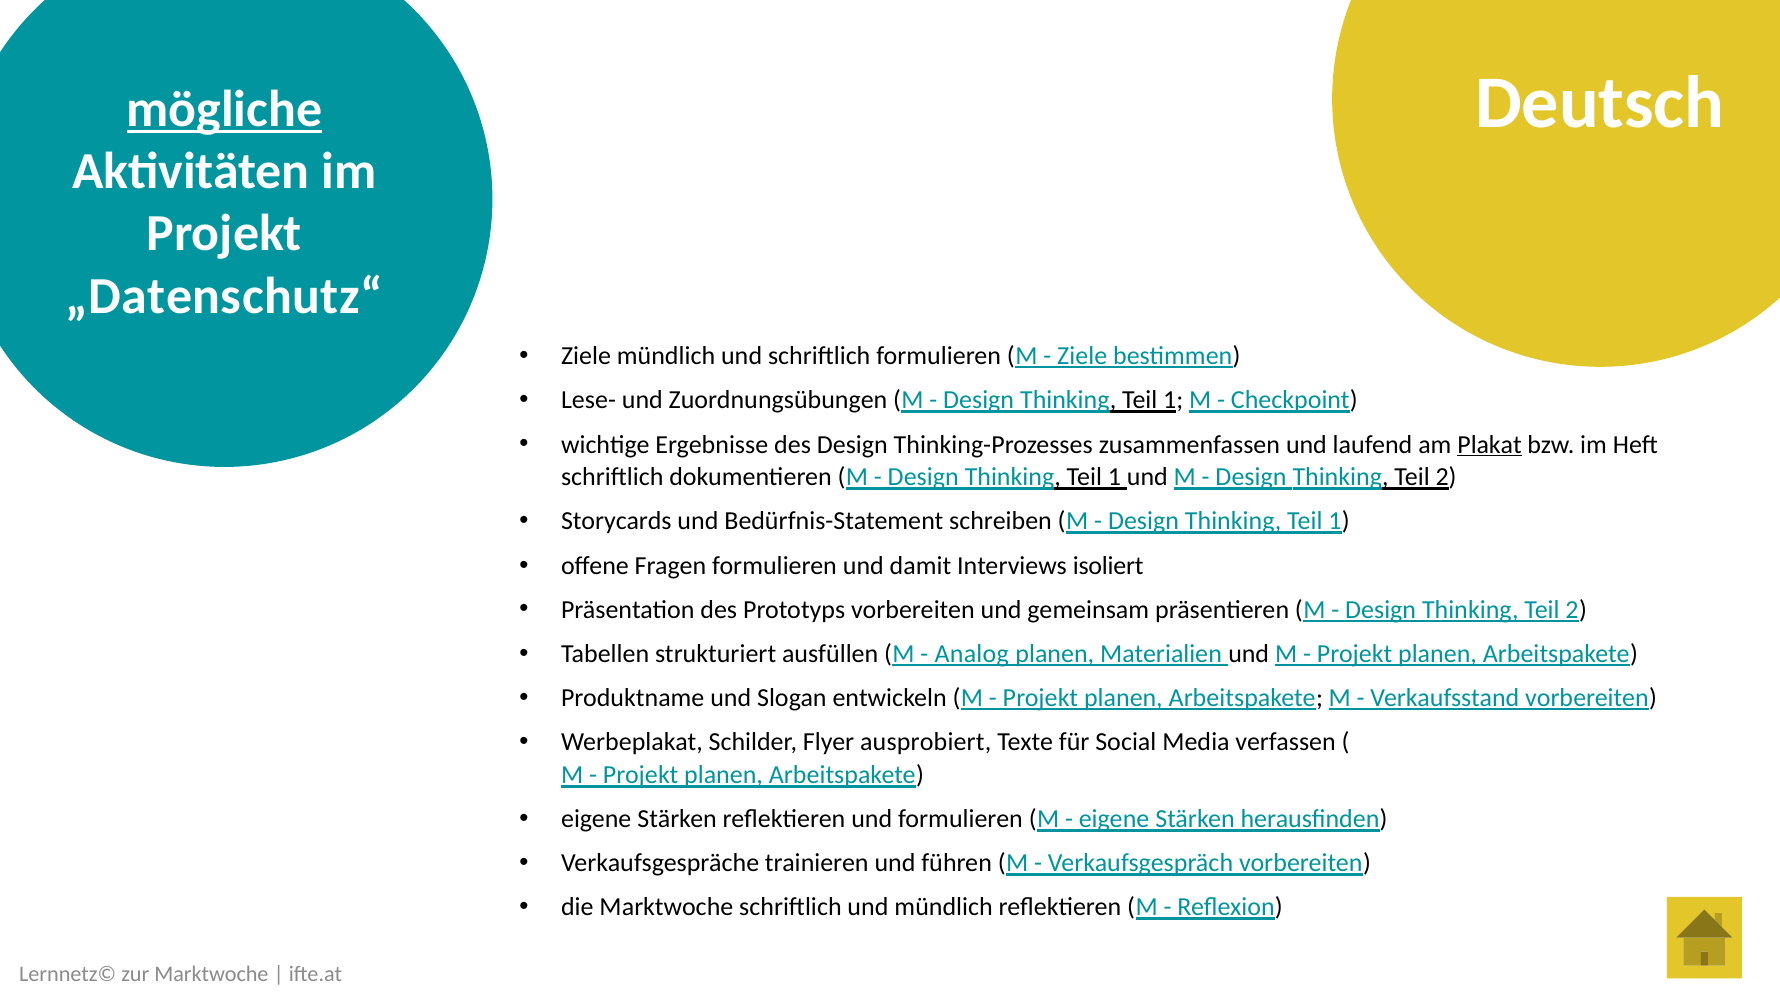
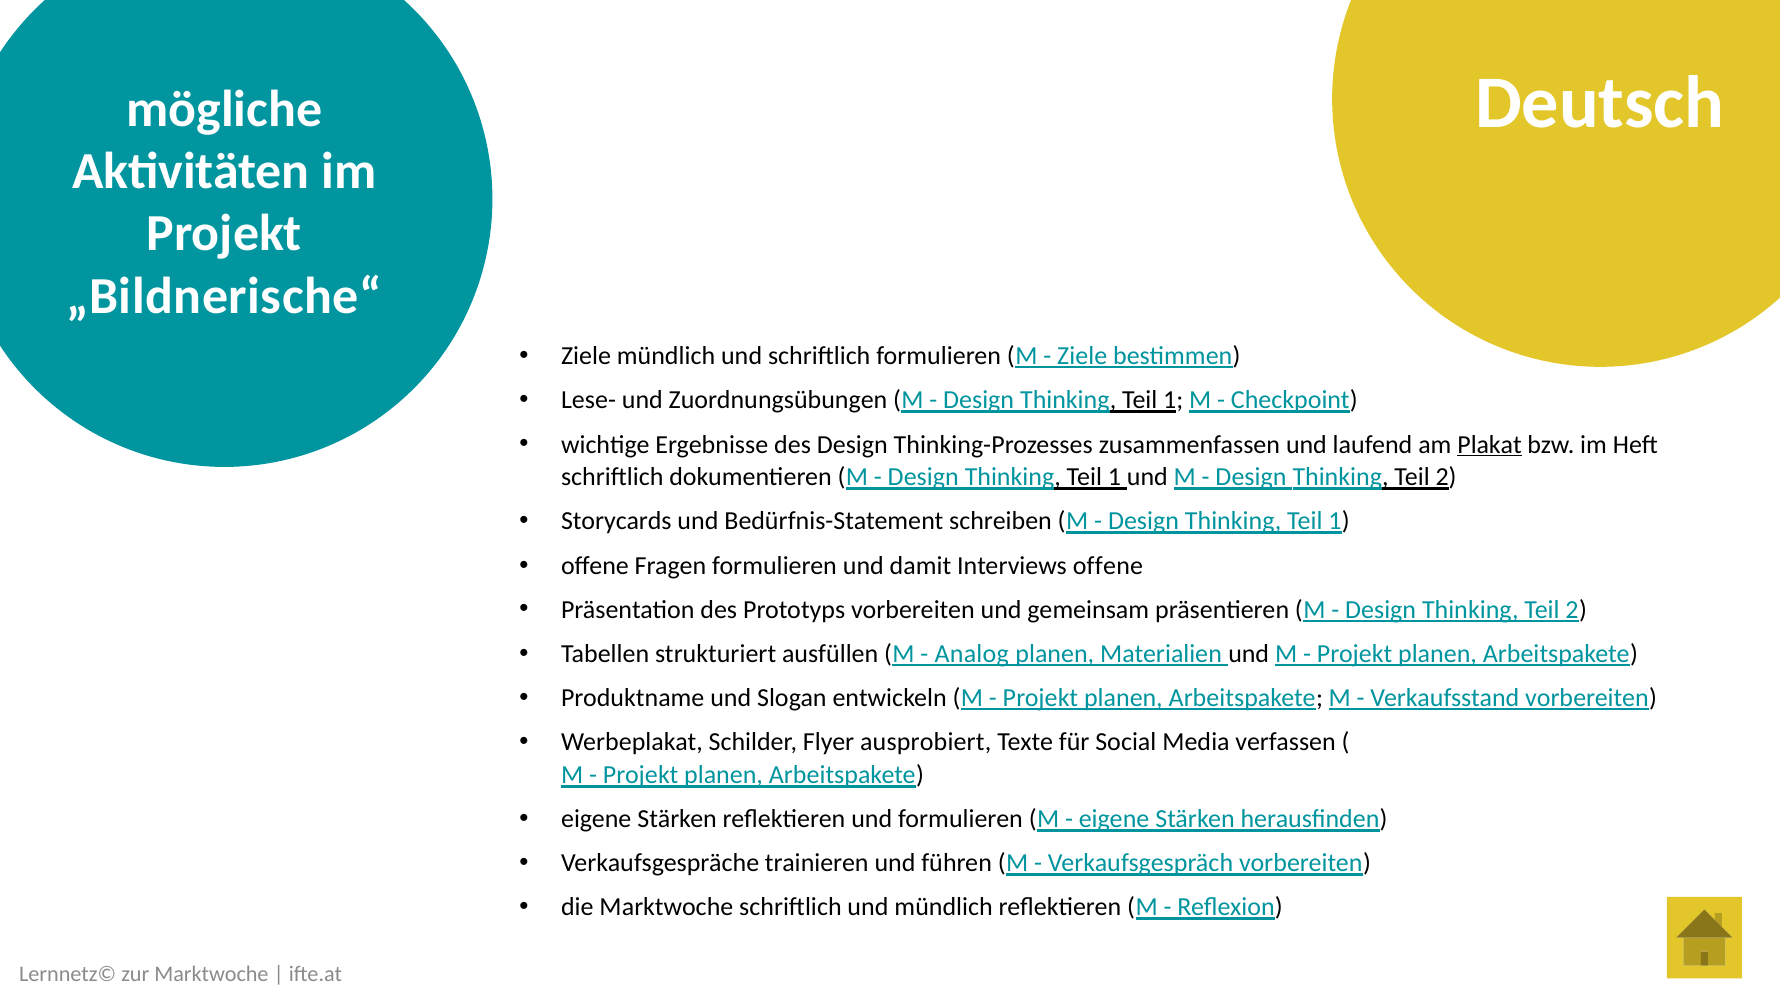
mögliche underline: present -> none (224, 109)
„Datenschutz“: „Datenschutz“ -> „Bildnerische“ (224, 296)
Interviews isoliert: isoliert -> offene (1108, 566)
